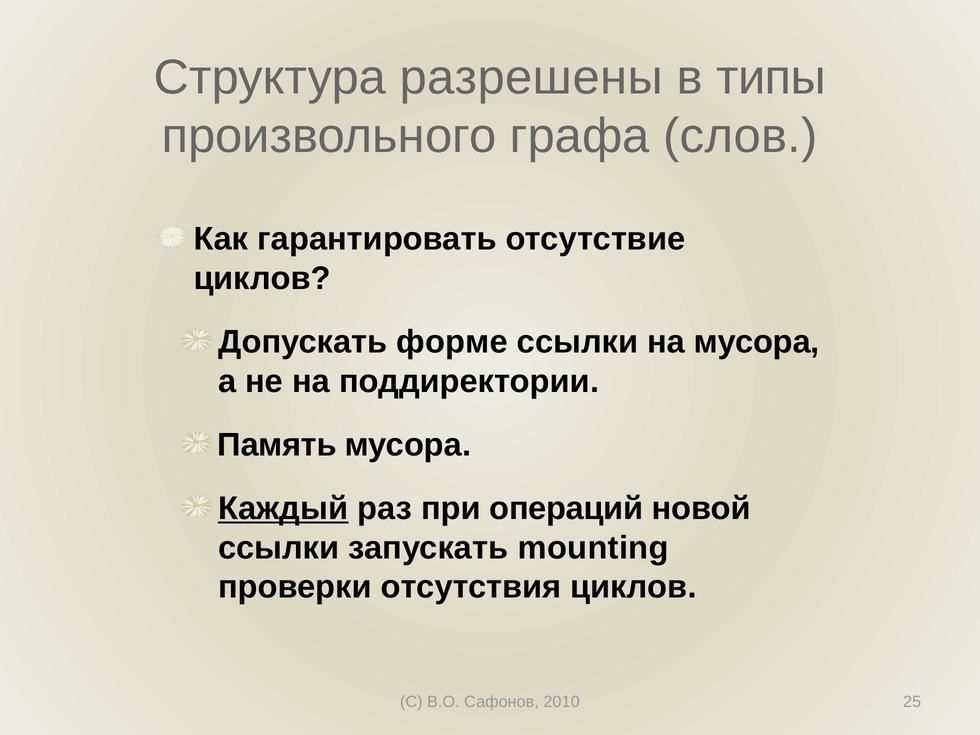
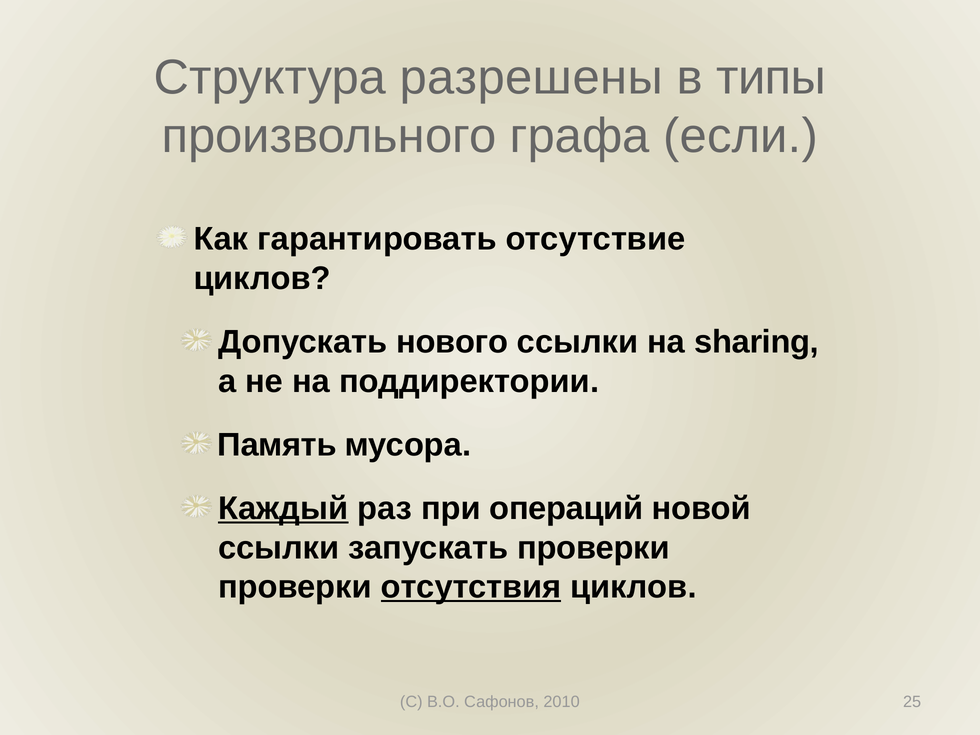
слов: слов -> если (741, 136)
форме: форме -> нового (452, 342)
на мусора: мусора -> sharing (757, 342)
запускать mounting: mounting -> проверки (593, 548)
отсутствия underline: none -> present (471, 587)
